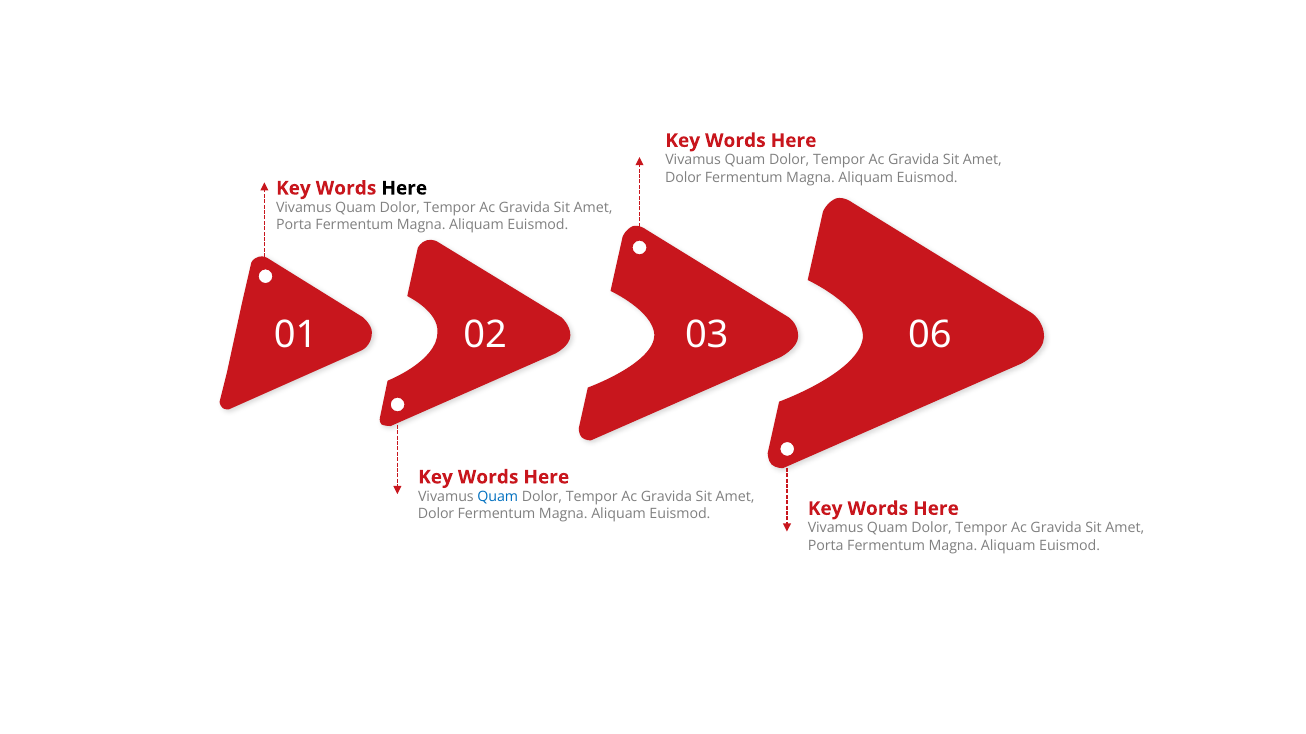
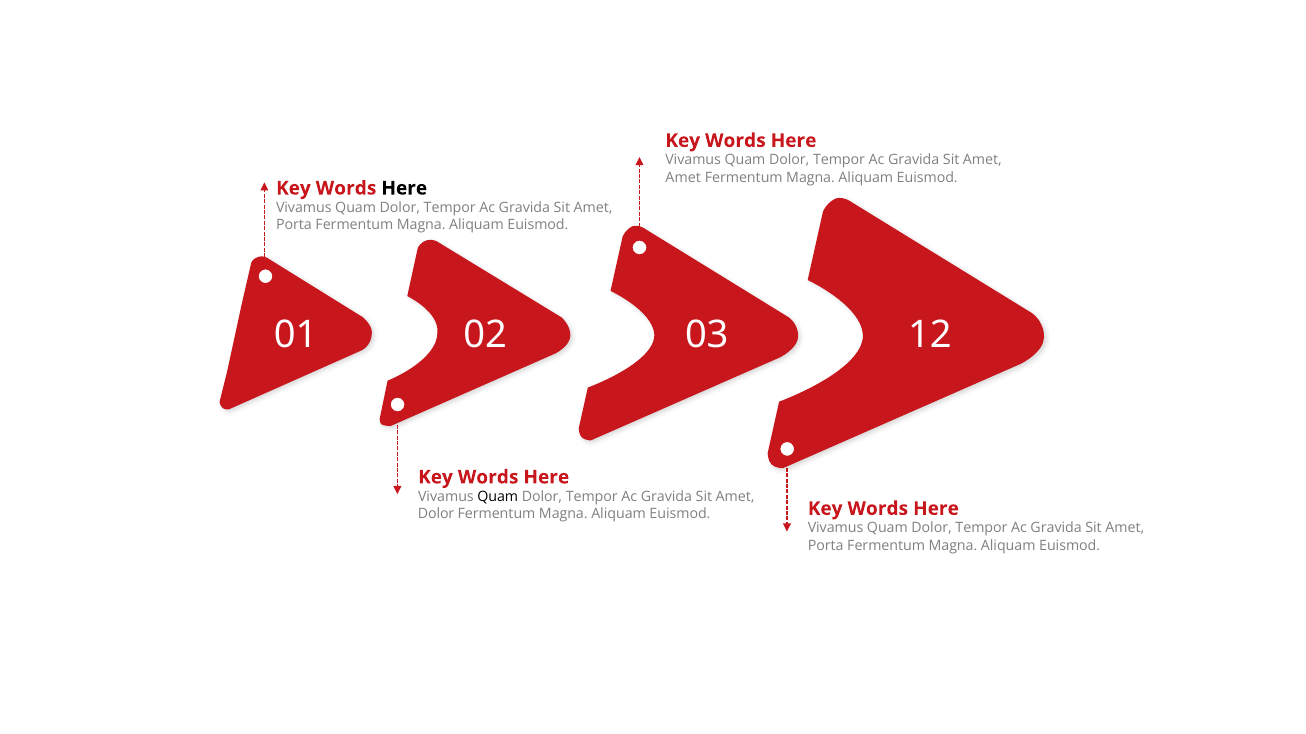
Dolor: Dolor -> Amet (683, 177)
06: 06 -> 12 (930, 335)
Quam colour: blue -> black (498, 497)
